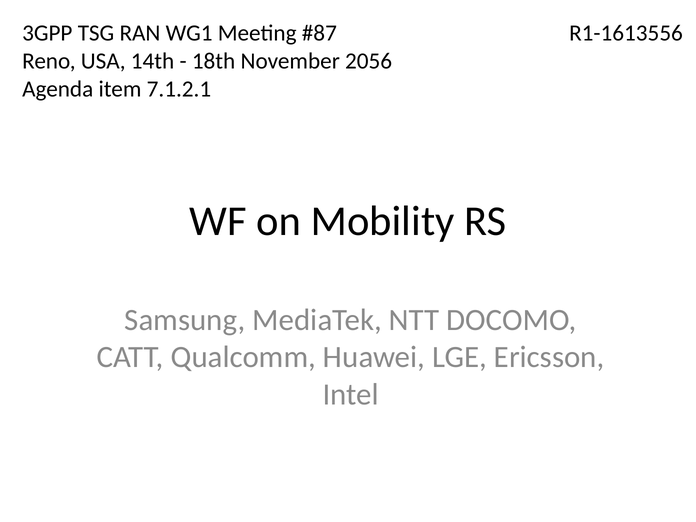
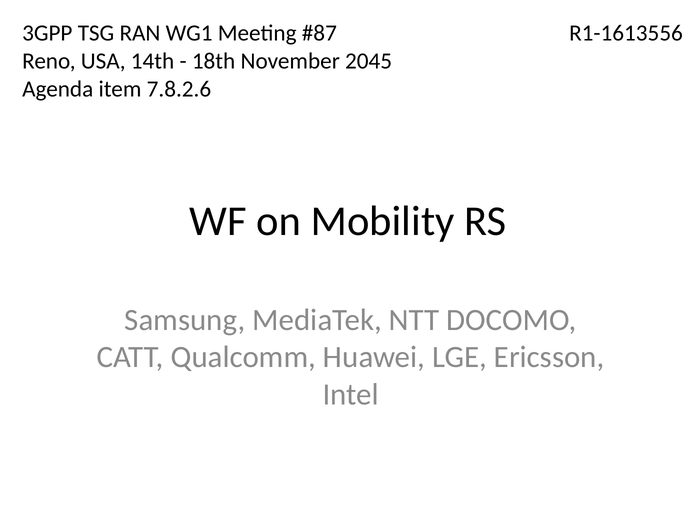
2056: 2056 -> 2045 (369, 61)
7.1.2.1: 7.1.2.1 -> 7.8.2.6 (179, 89)
